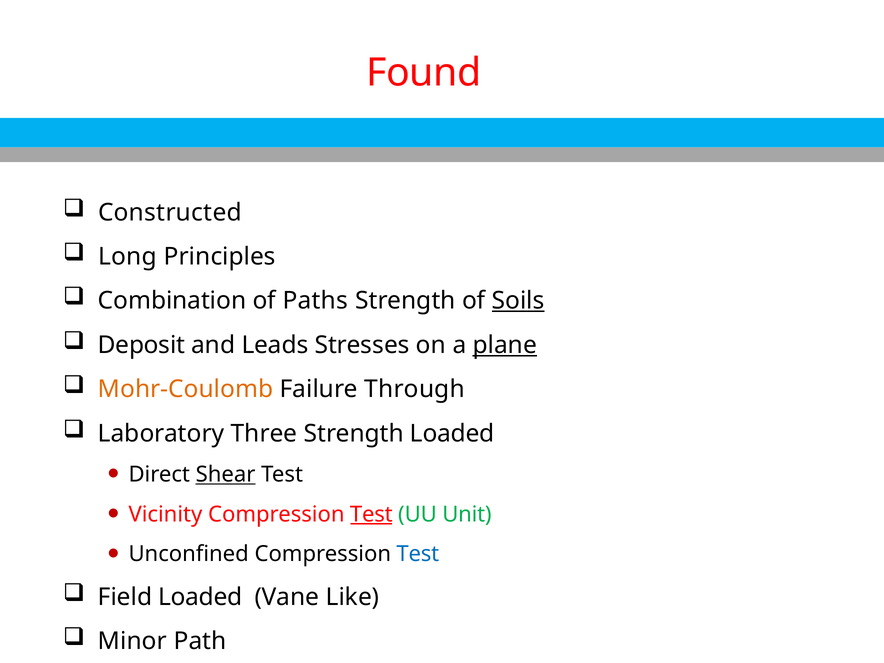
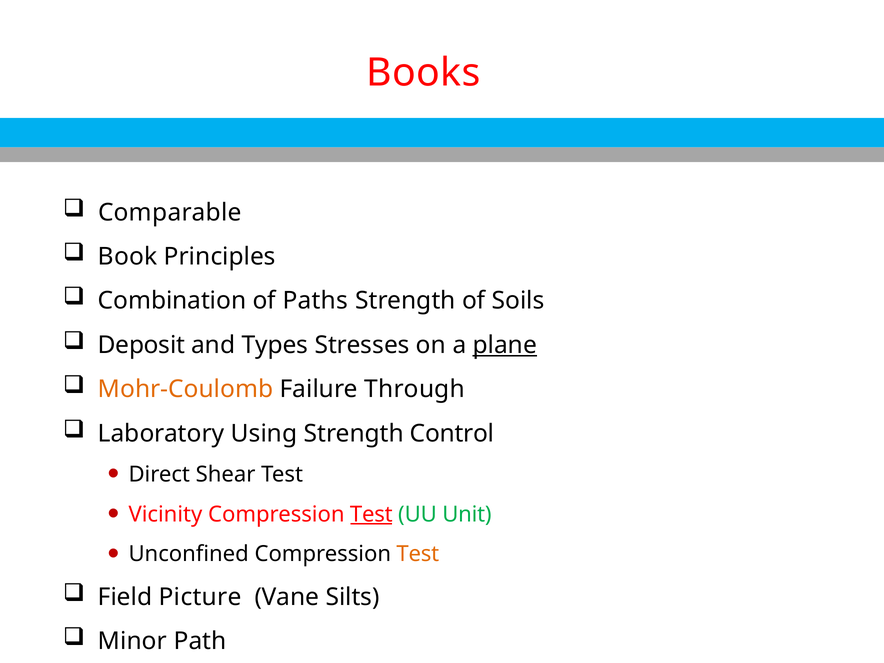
Found: Found -> Books (423, 73)
Constructed: Constructed -> Comparable (170, 212)
Long: Long -> Book (128, 257)
Soils underline: present -> none (518, 301)
Leads: Leads -> Types (275, 345)
Three: Three -> Using (264, 433)
Strength Loaded: Loaded -> Control (452, 433)
Shear underline: present -> none (226, 474)
Test colour: blue -> orange (418, 554)
Field Loaded: Loaded -> Picture (200, 597)
Like: Like -> Silts (353, 597)
